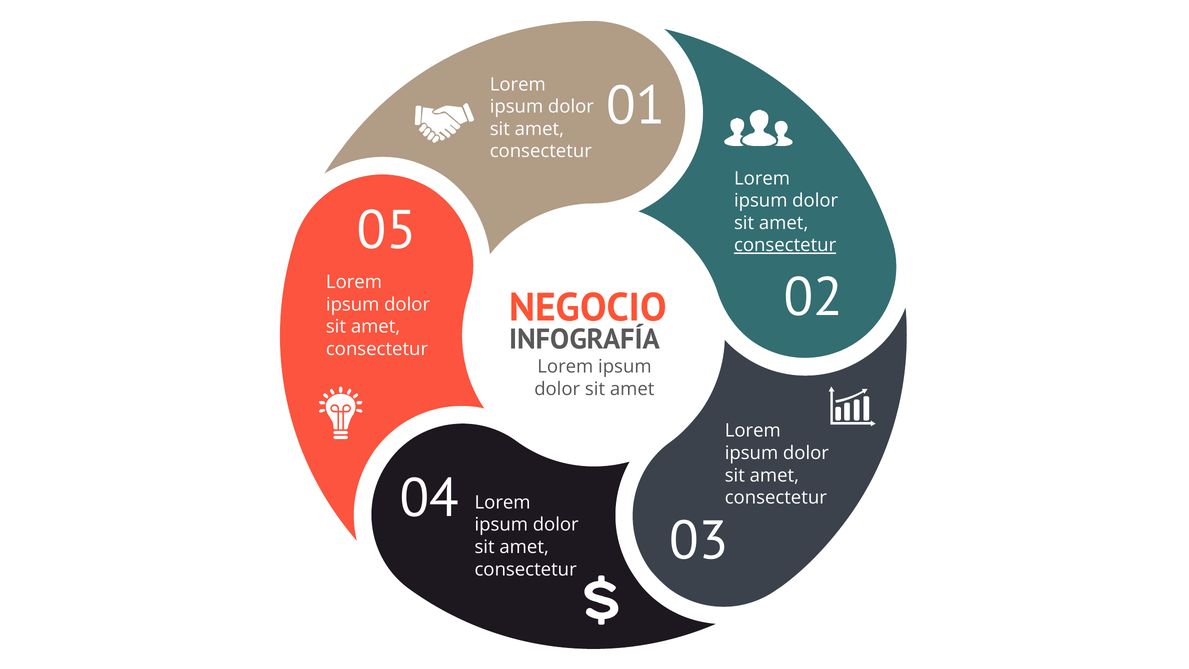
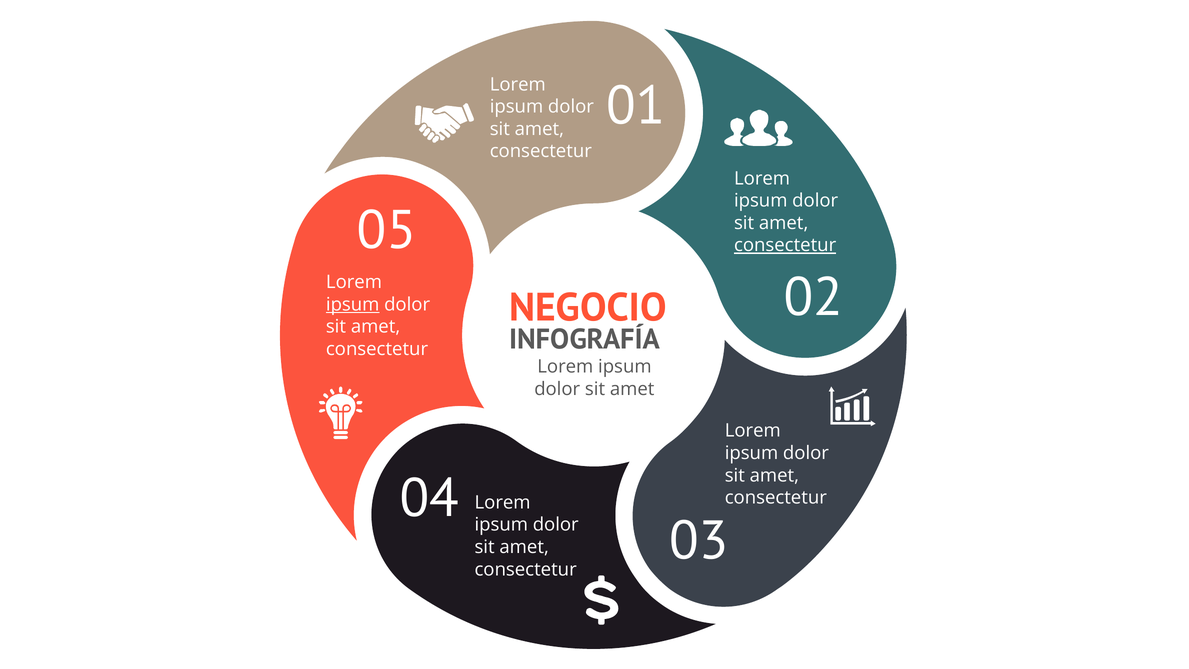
ipsum underline: none -> present (353, 304)
